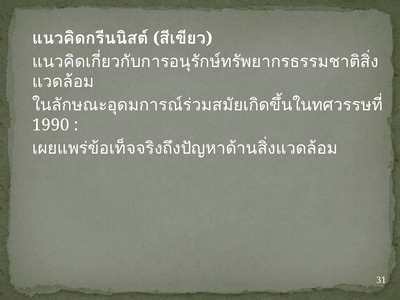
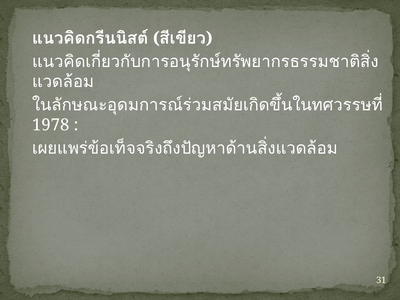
1990: 1990 -> 1978 (51, 125)
